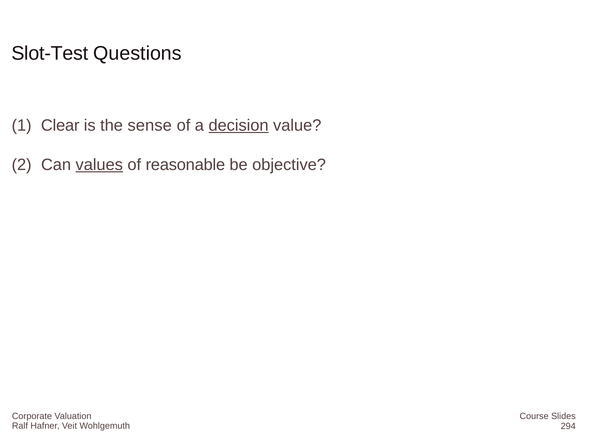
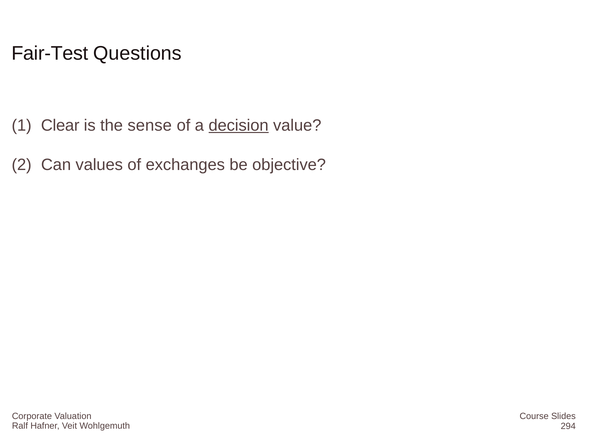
Slot-Test: Slot-Test -> Fair-Test (50, 53)
values underline: present -> none (99, 165)
reasonable: reasonable -> exchanges (185, 165)
